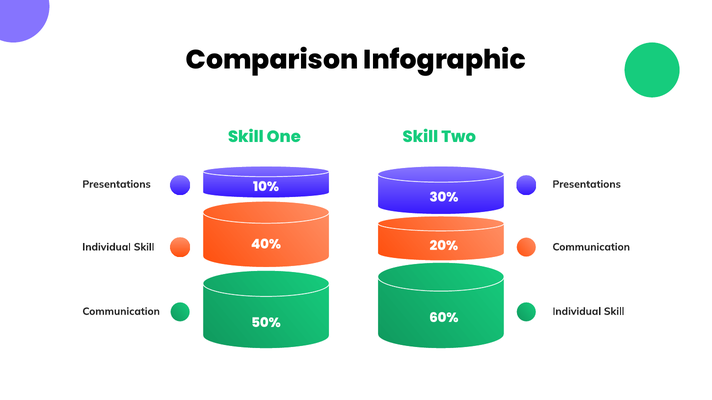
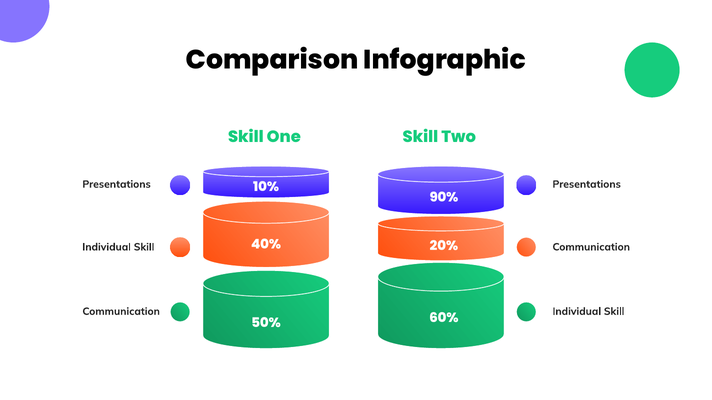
30%: 30% -> 90% (444, 198)
